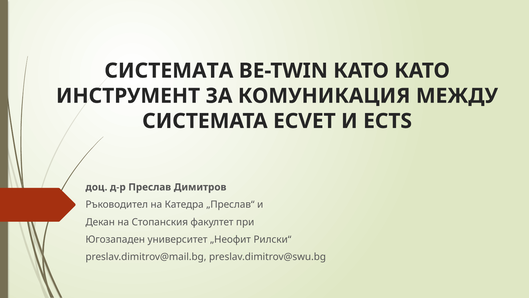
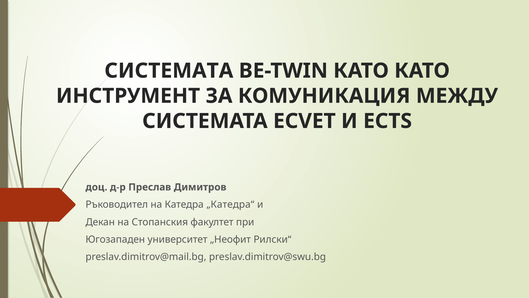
„Преслав“: „Преслав“ -> „Катедра“ (230, 204)
